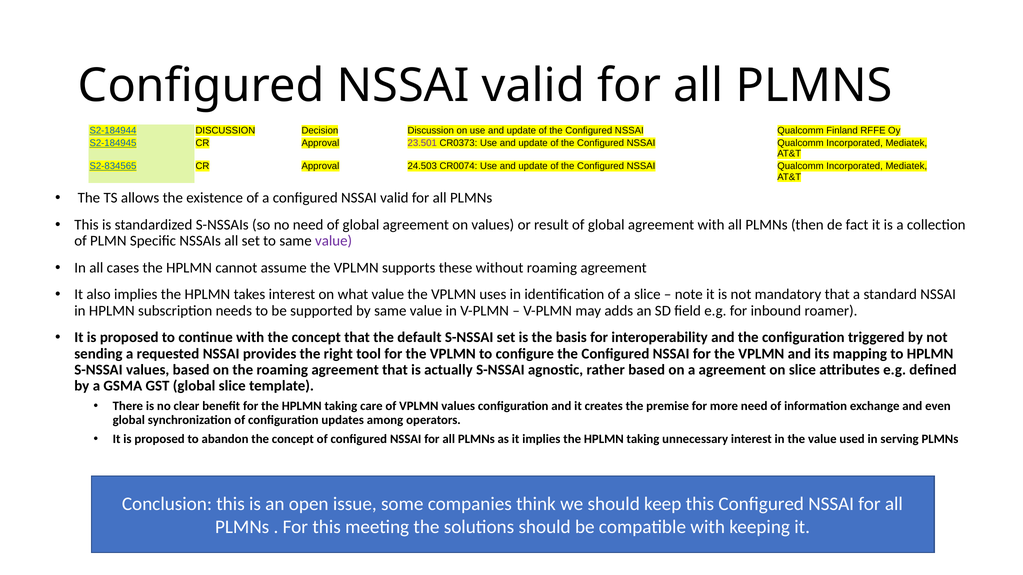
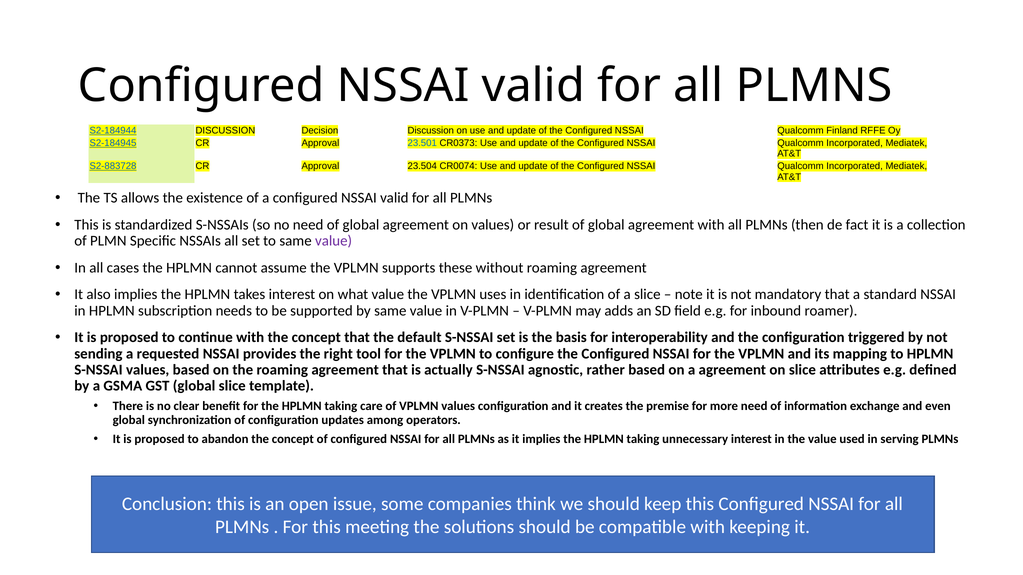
23.501 colour: purple -> blue (422, 143)
S2-834565: S2-834565 -> S2-883728 (113, 166)
24.503: 24.503 -> 23.504 (422, 166)
